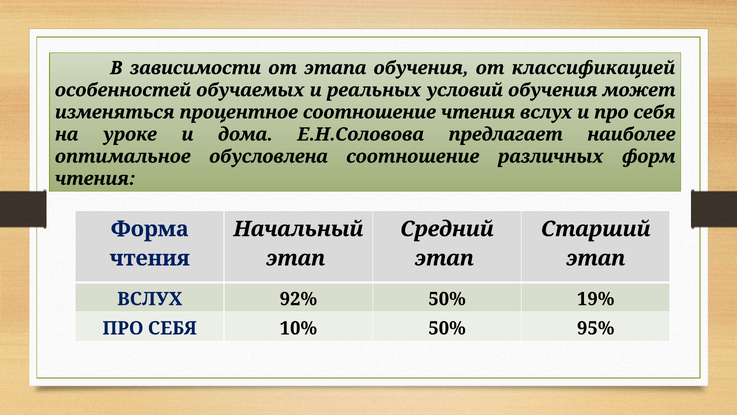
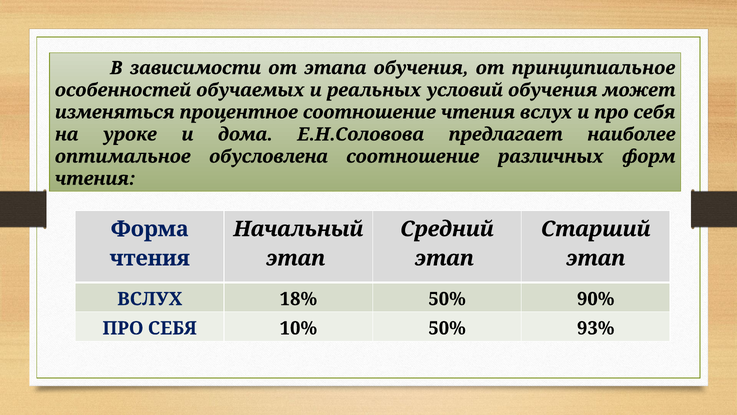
классификацией: классификацией -> принципиальное (593, 68)
92%: 92% -> 18% (298, 299)
19%: 19% -> 90% (596, 299)
95%: 95% -> 93% (596, 328)
